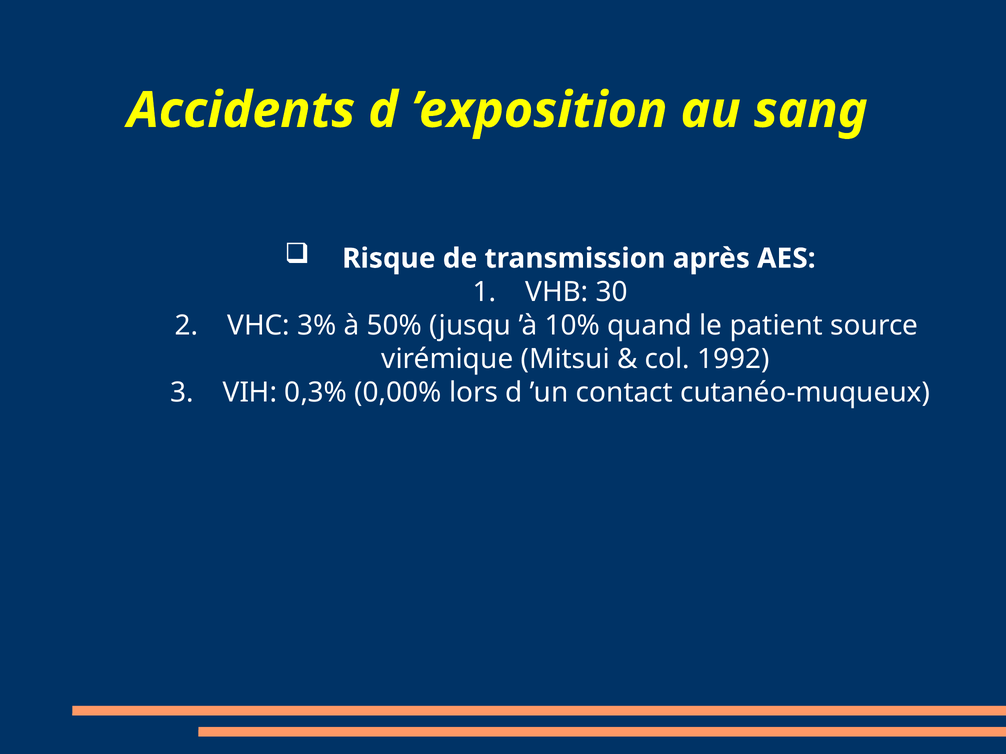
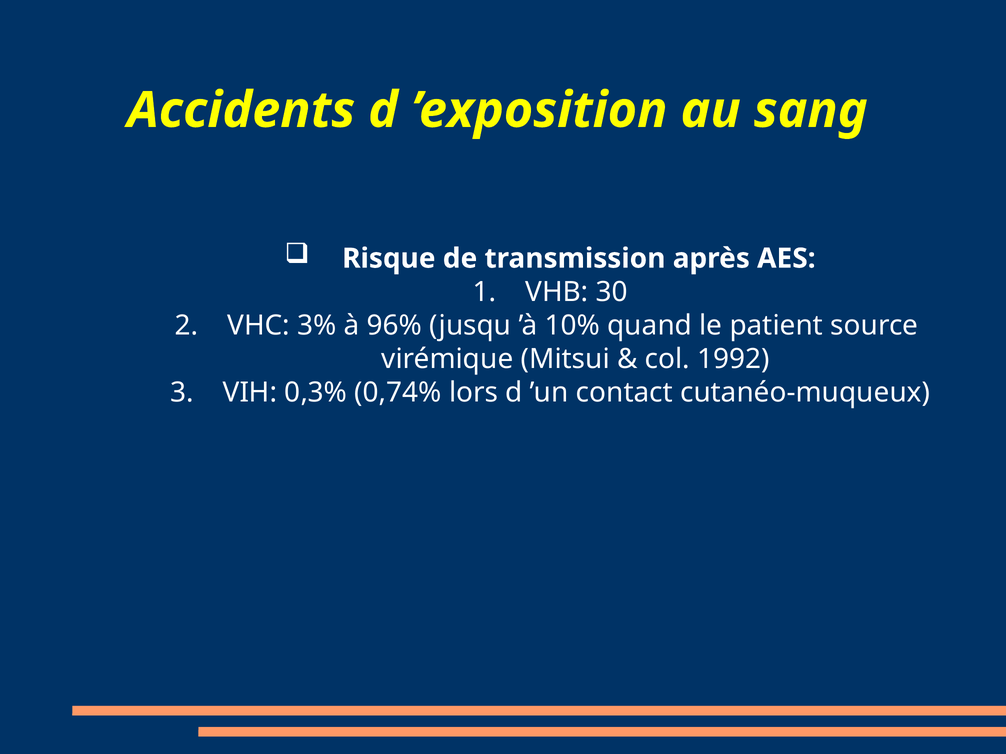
50%: 50% -> 96% (394, 326)
0,00%: 0,00% -> 0,74% (398, 393)
